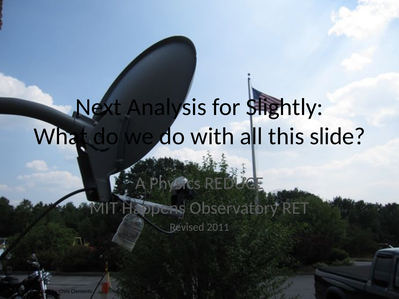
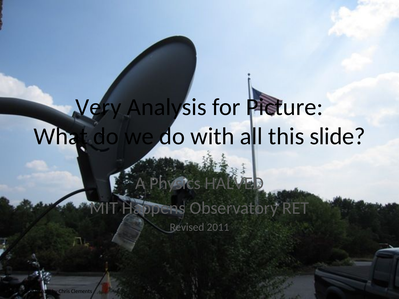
Next: Next -> Very (98, 107)
for Slightly: Slightly -> Picture (285, 107)
REDUCE: REDUCE -> HALVED (234, 183)
